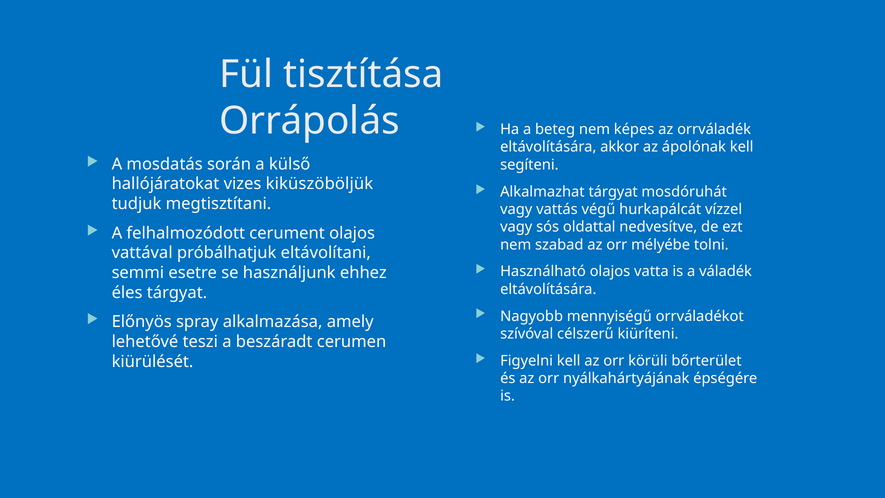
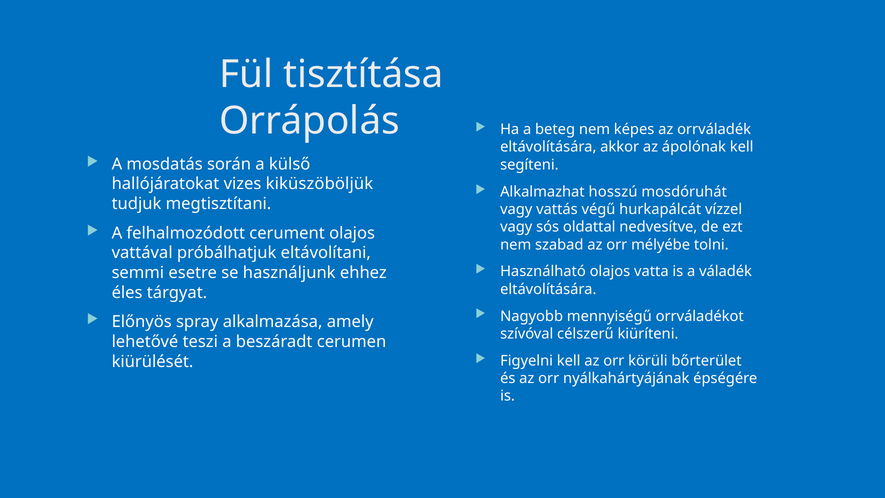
Alkalmazhat tárgyat: tárgyat -> hosszú (613, 192)
